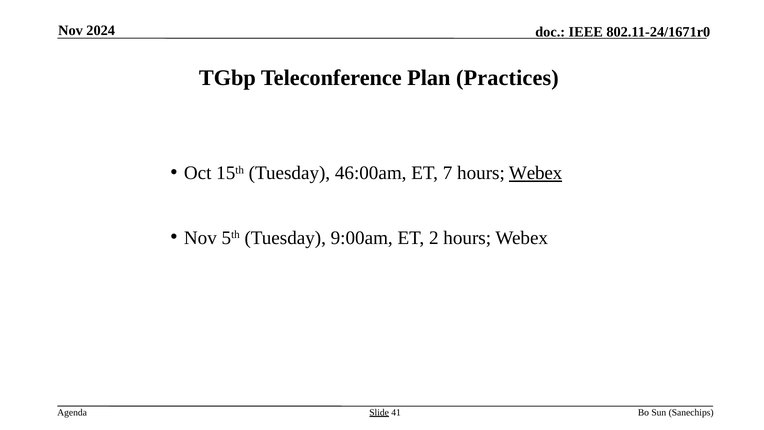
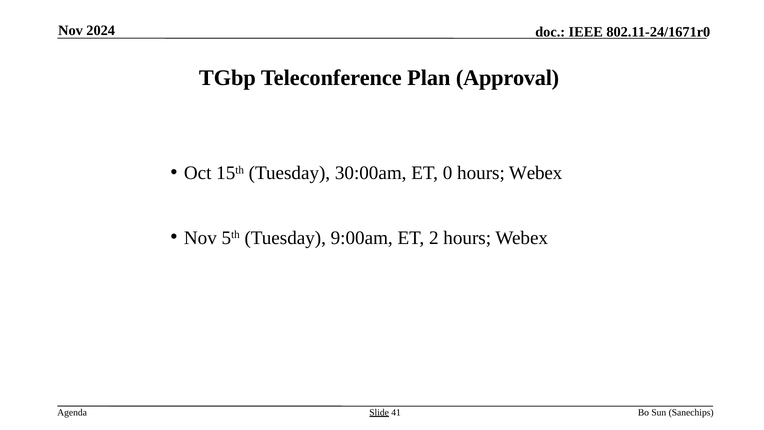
Practices: Practices -> Approval (508, 78)
46:00am: 46:00am -> 30:00am (371, 173)
7: 7 -> 0 (448, 173)
Webex underline: present -> none (536, 173)
